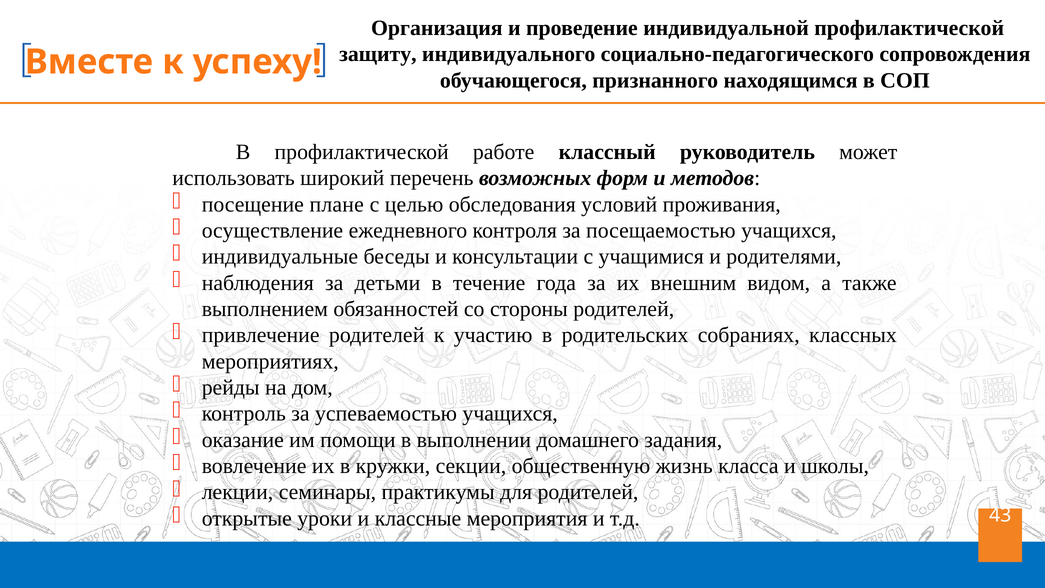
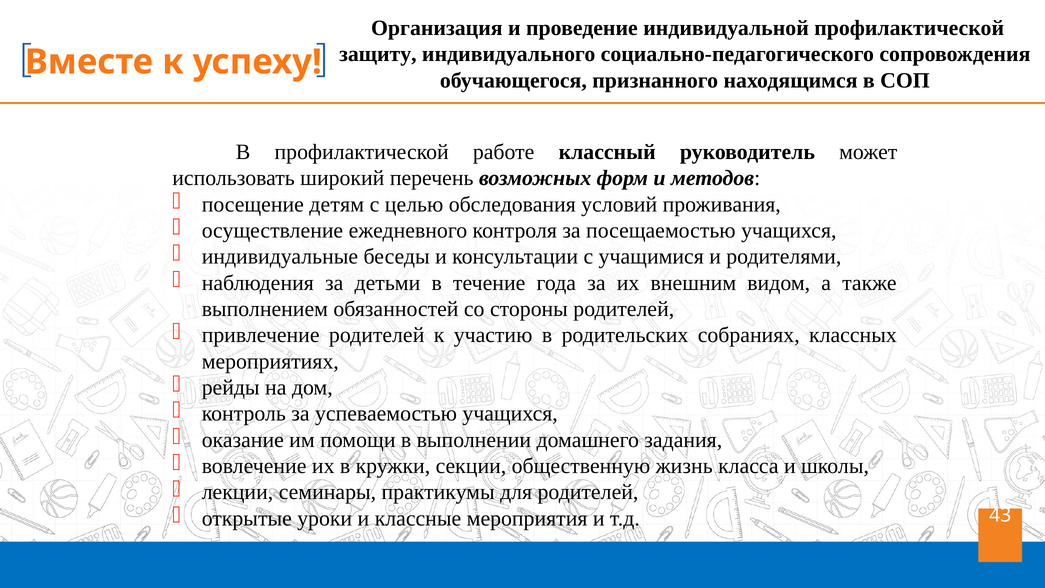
плане: плане -> детям (337, 204)
